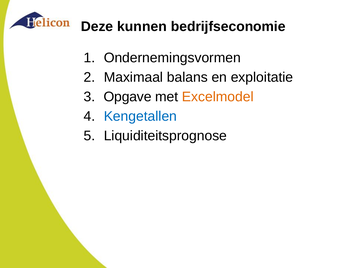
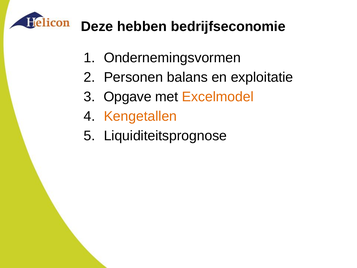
kunnen: kunnen -> hebben (142, 27)
Maximaal: Maximaal -> Personen (133, 77)
Kengetallen colour: blue -> orange (140, 116)
